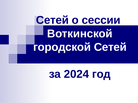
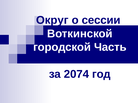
Сетей: Сетей -> Округ (52, 20)
городской Сетей: Сетей -> Часть (110, 47)
2024: 2024 -> 2074 (76, 74)
